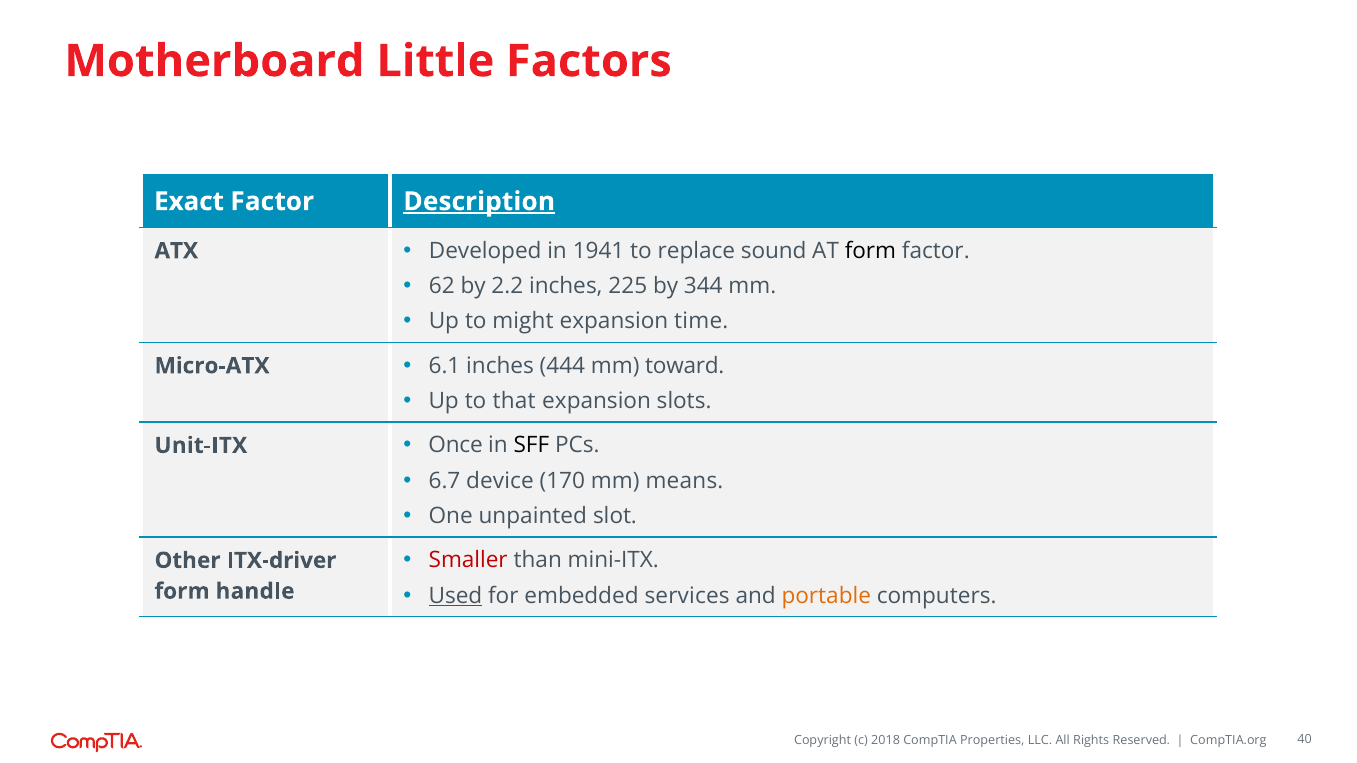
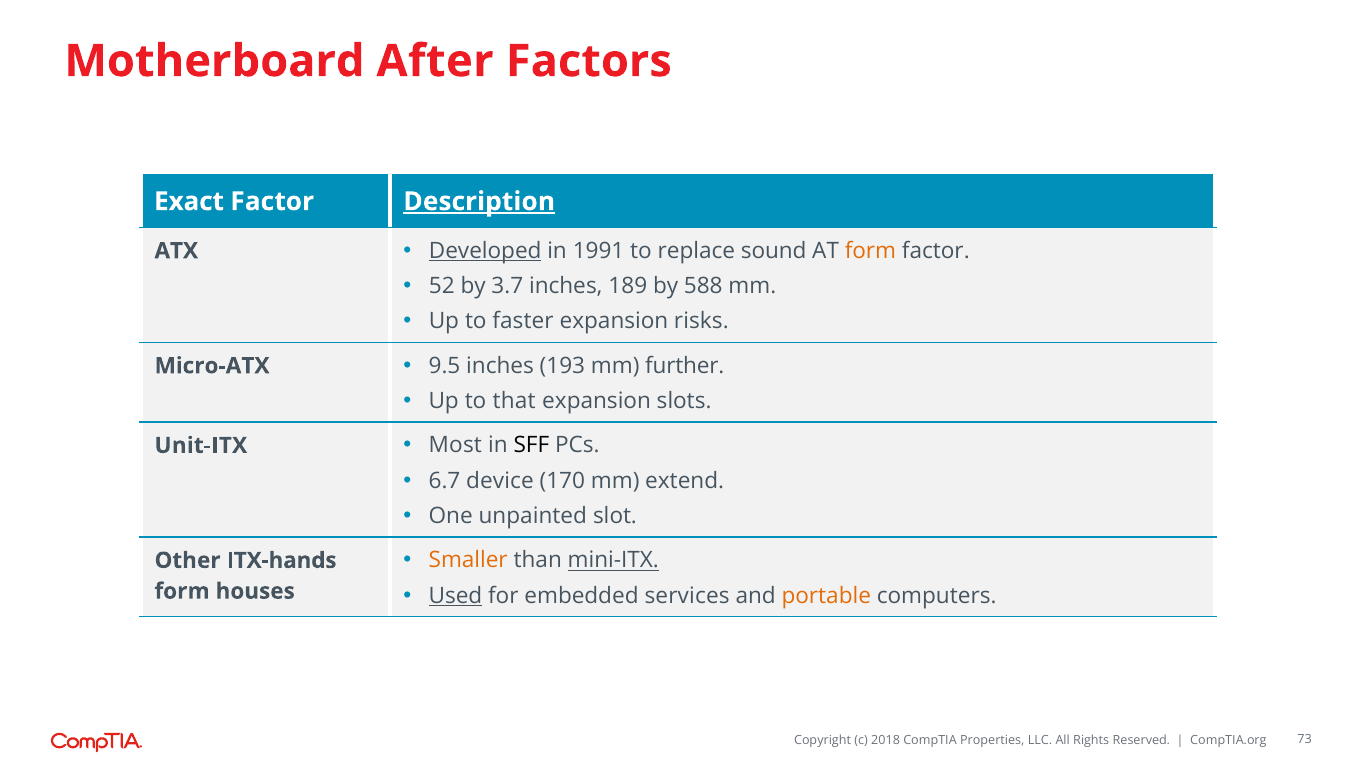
Little: Little -> After (435, 61)
Developed underline: none -> present (485, 251)
1941: 1941 -> 1991 (599, 251)
form colour: black -> orange (870, 251)
62: 62 -> 52 (442, 286)
2.2: 2.2 -> 3.7 (507, 286)
225: 225 -> 189 (628, 286)
344: 344 -> 588 (703, 286)
might: might -> faster (523, 322)
time: time -> risks (701, 322)
6.1: 6.1 -> 9.5 (445, 366)
444: 444 -> 193 (562, 366)
toward: toward -> further (685, 366)
Once: Once -> Most (455, 446)
means: means -> extend (685, 481)
Smaller colour: red -> orange (468, 561)
mini-ITX underline: none -> present (613, 561)
ITX-driver: ITX-driver -> ITX-hands (282, 561)
handle: handle -> houses (255, 591)
40: 40 -> 73 (1305, 739)
